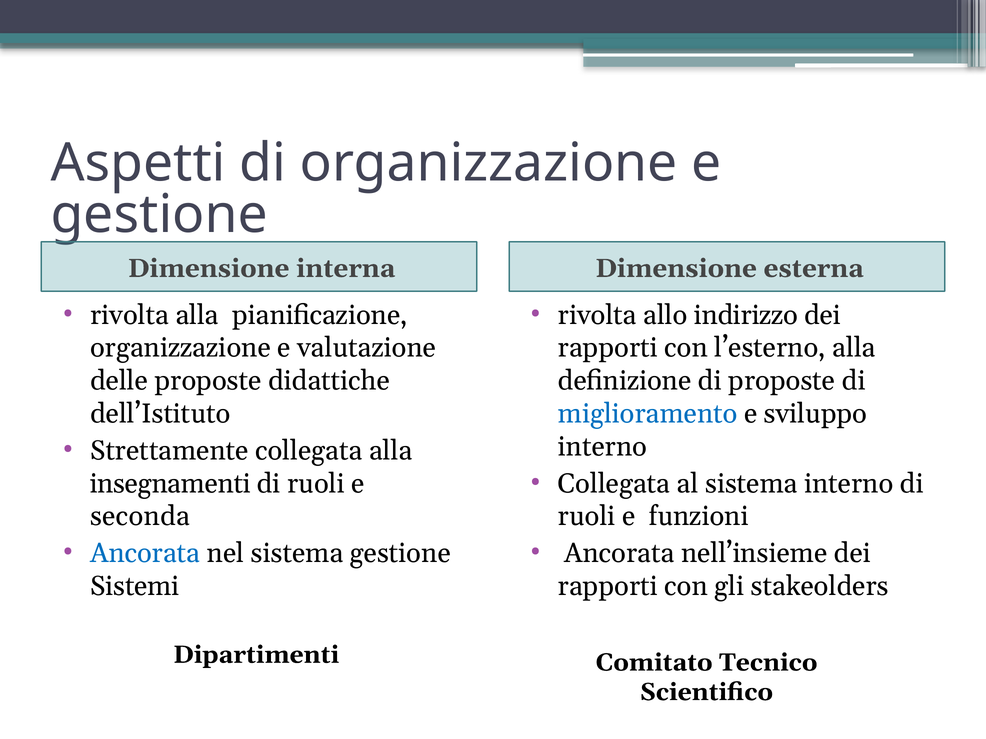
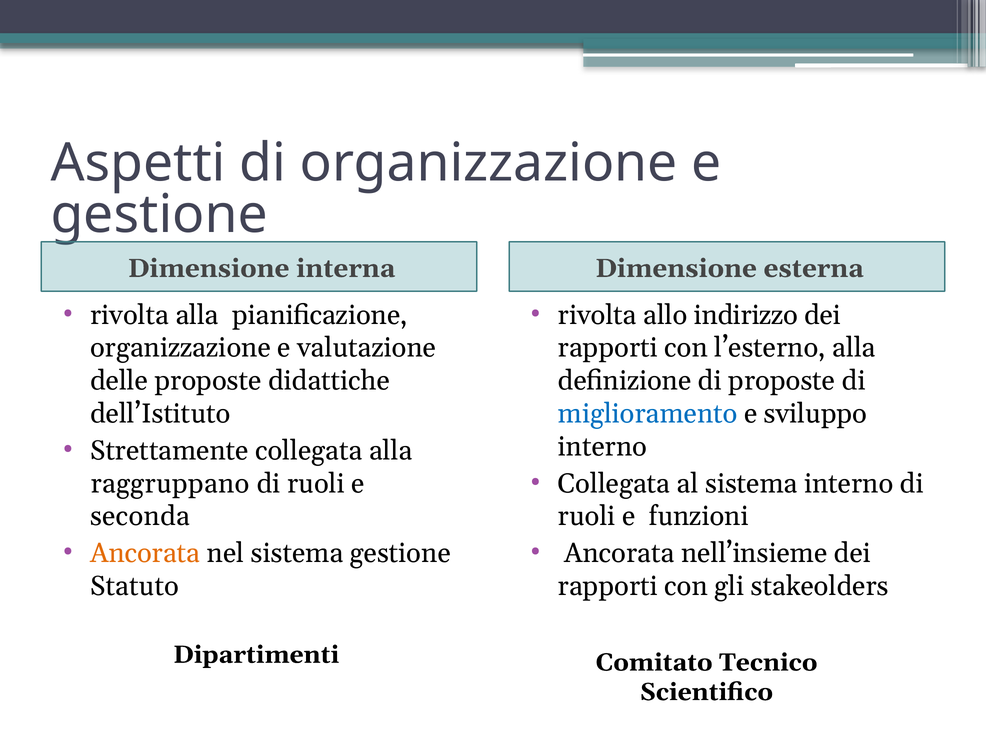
insegnamenti: insegnamenti -> raggruppano (170, 484)
Ancorata colour: blue -> orange (145, 554)
Sistemi: Sistemi -> Statuto (135, 587)
